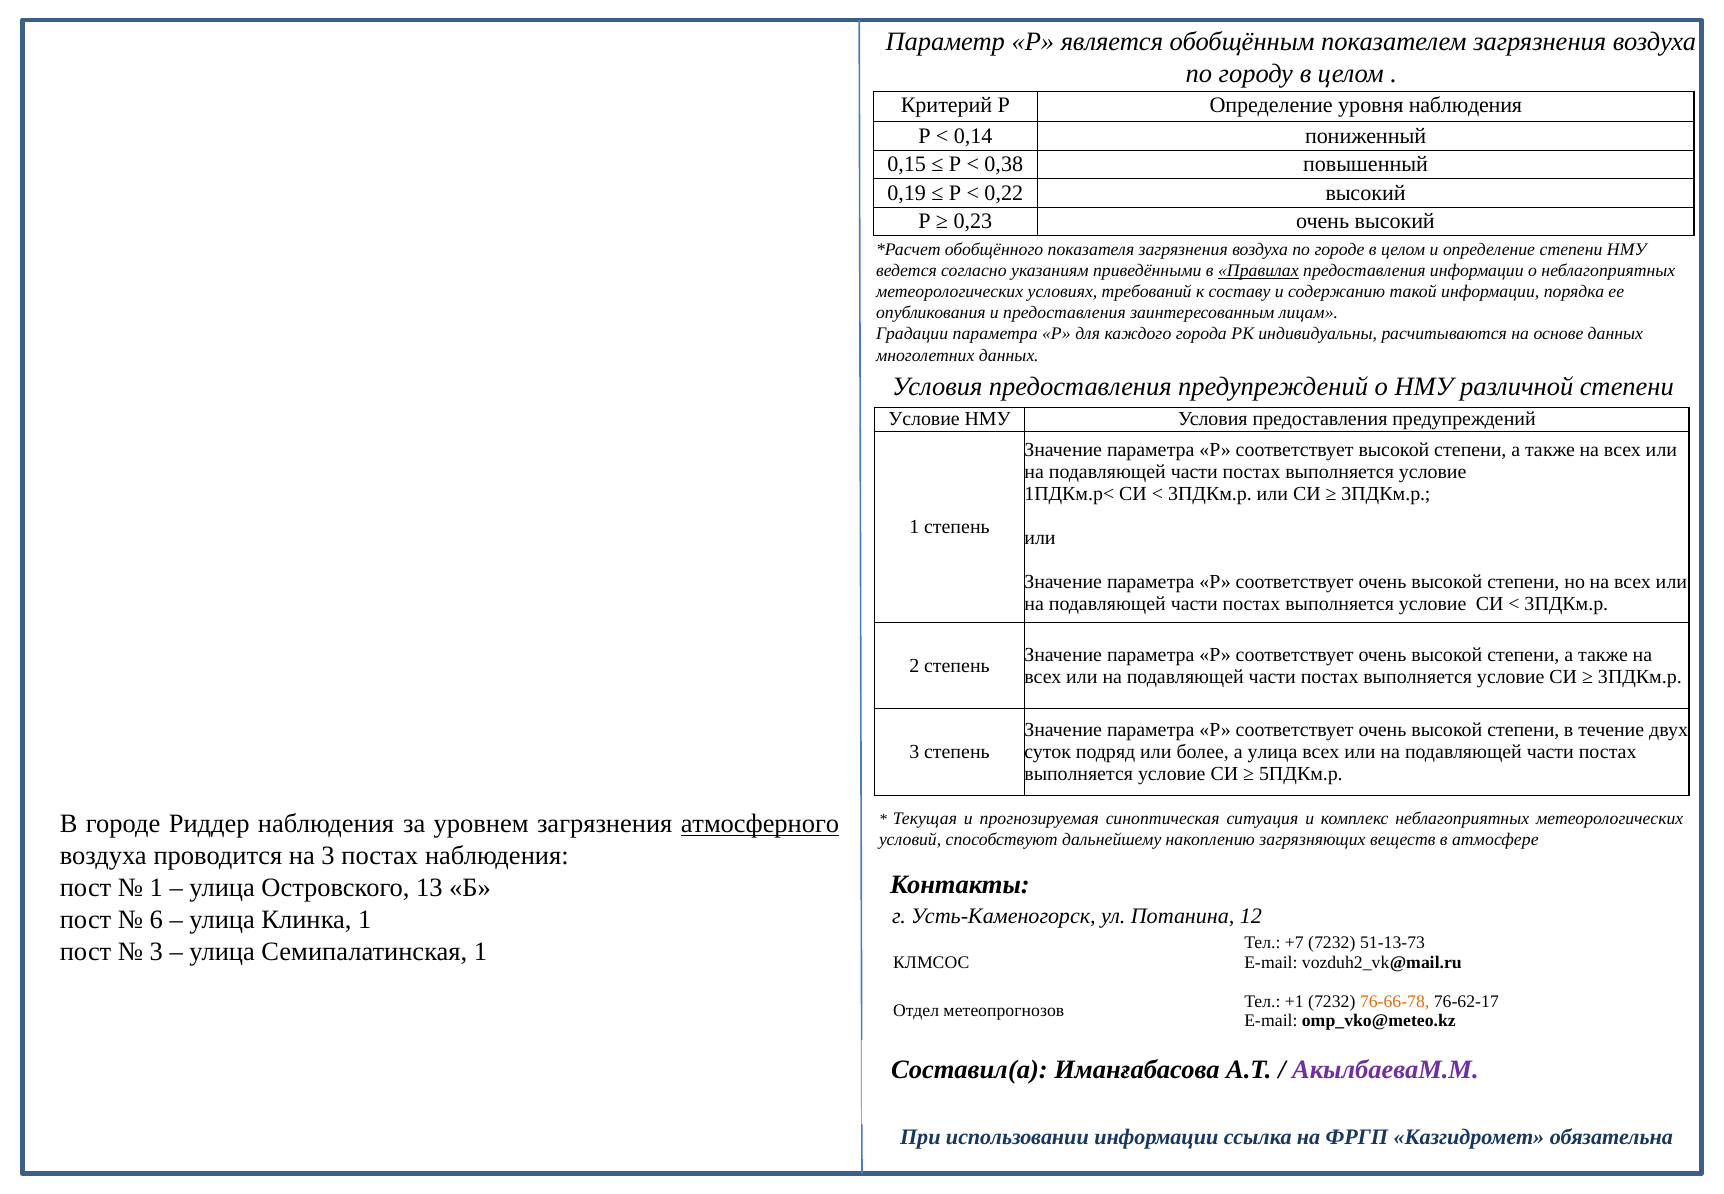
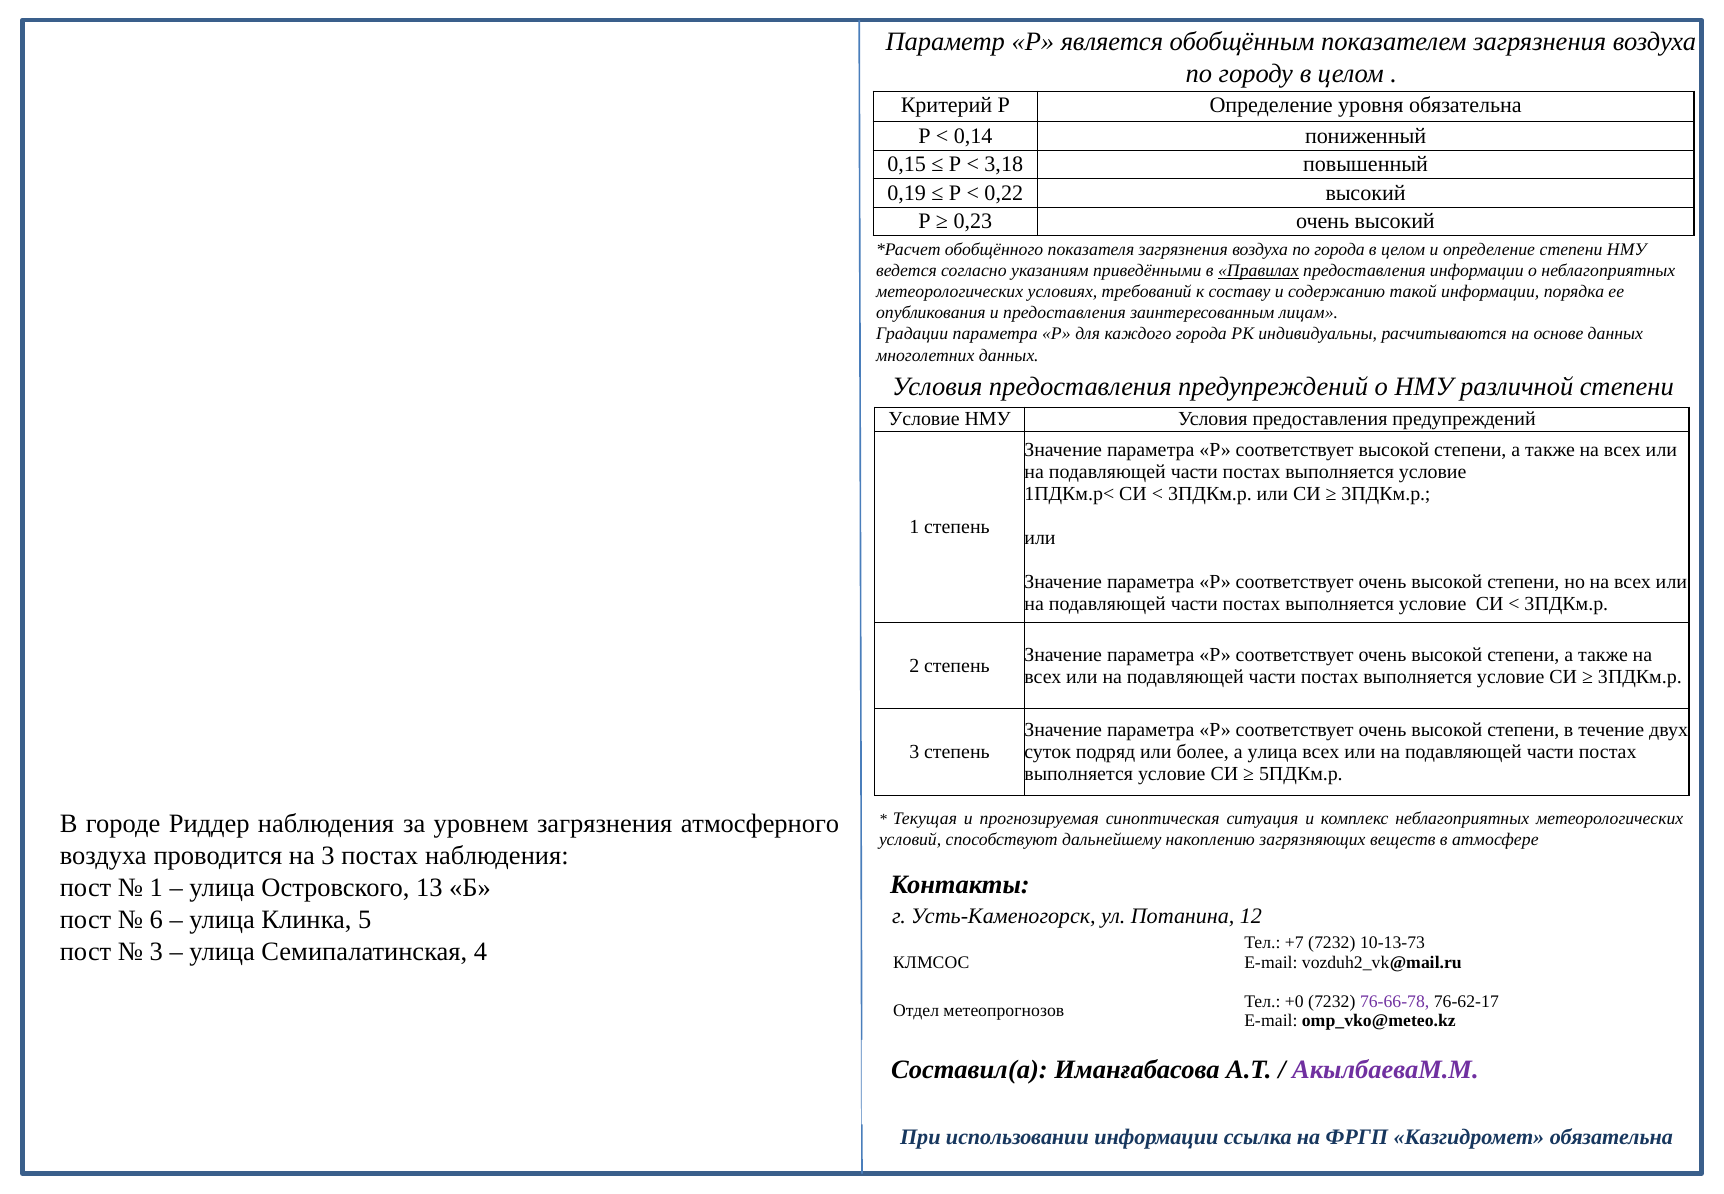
уровня наблюдения: наблюдения -> обязательна (1465, 105)
0,38: 0,38 -> 3,18 (1004, 164)
по городе: городе -> города (1340, 249)
атмосферного underline: present -> none (760, 824)
Клинка 1: 1 -> 5 (365, 919)
51-13-73: 51-13-73 -> 10-13-73 (1393, 942)
Семипалатинская 1: 1 -> 4 (480, 951)
+1: +1 -> +0 (1294, 1001)
76-66-78 colour: orange -> purple (1395, 1001)
